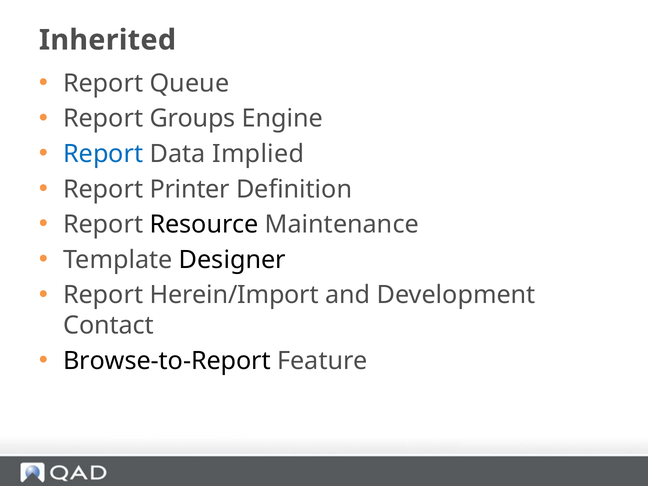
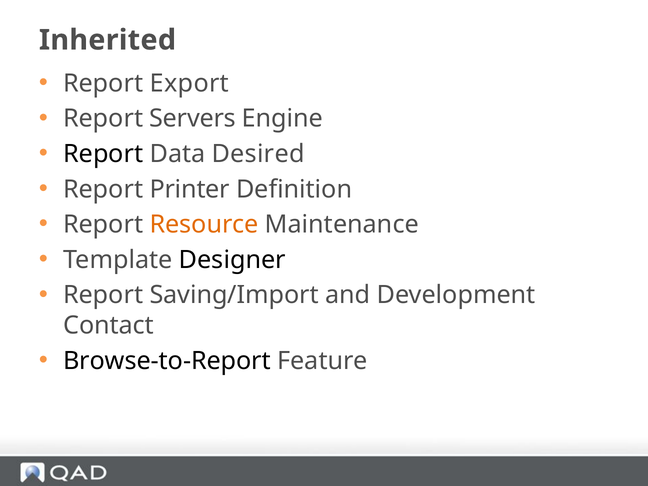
Queue: Queue -> Export (189, 83)
Groups: Groups -> Servers (193, 119)
Report colour: blue -> black (103, 154)
Implied: Implied -> Desired (258, 154)
Resource colour: black -> orange (204, 225)
Herein/Import: Herein/Import -> Saving/Import (234, 295)
